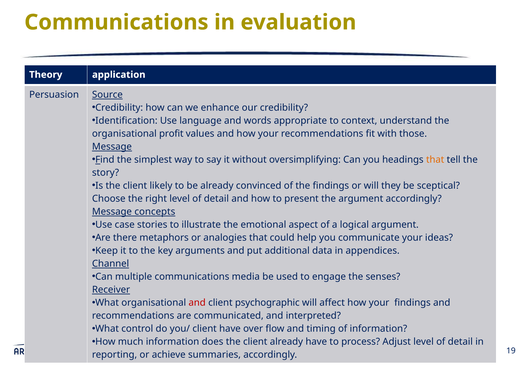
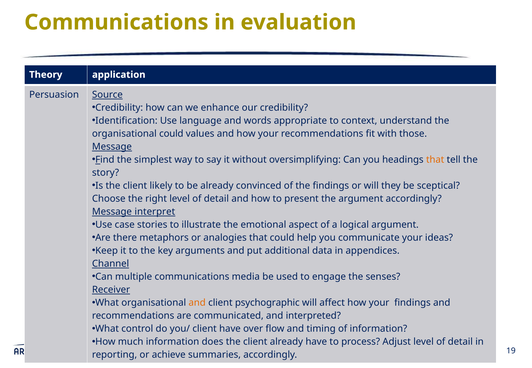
organisational profit: profit -> could (171, 134)
concepts: concepts -> interpret (155, 212)
and colour: red -> orange (197, 303)
